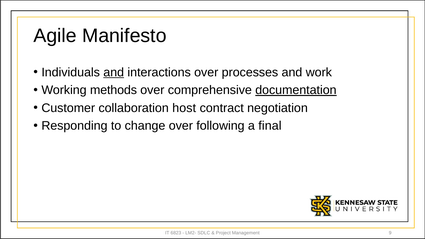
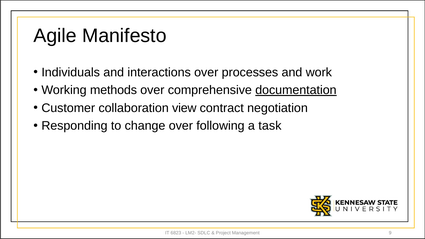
and underline: present -> none (114, 72)
host: host -> view (184, 108)
final: final -> task (270, 126)
